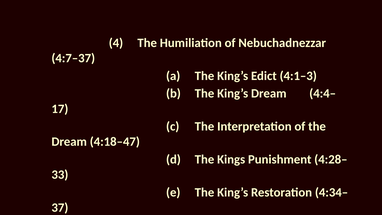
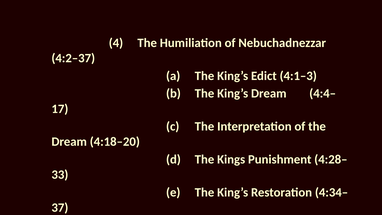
4:7–37: 4:7–37 -> 4:2–37 (73, 58)
4:18–47: 4:18–47 -> 4:18–20 (115, 142)
